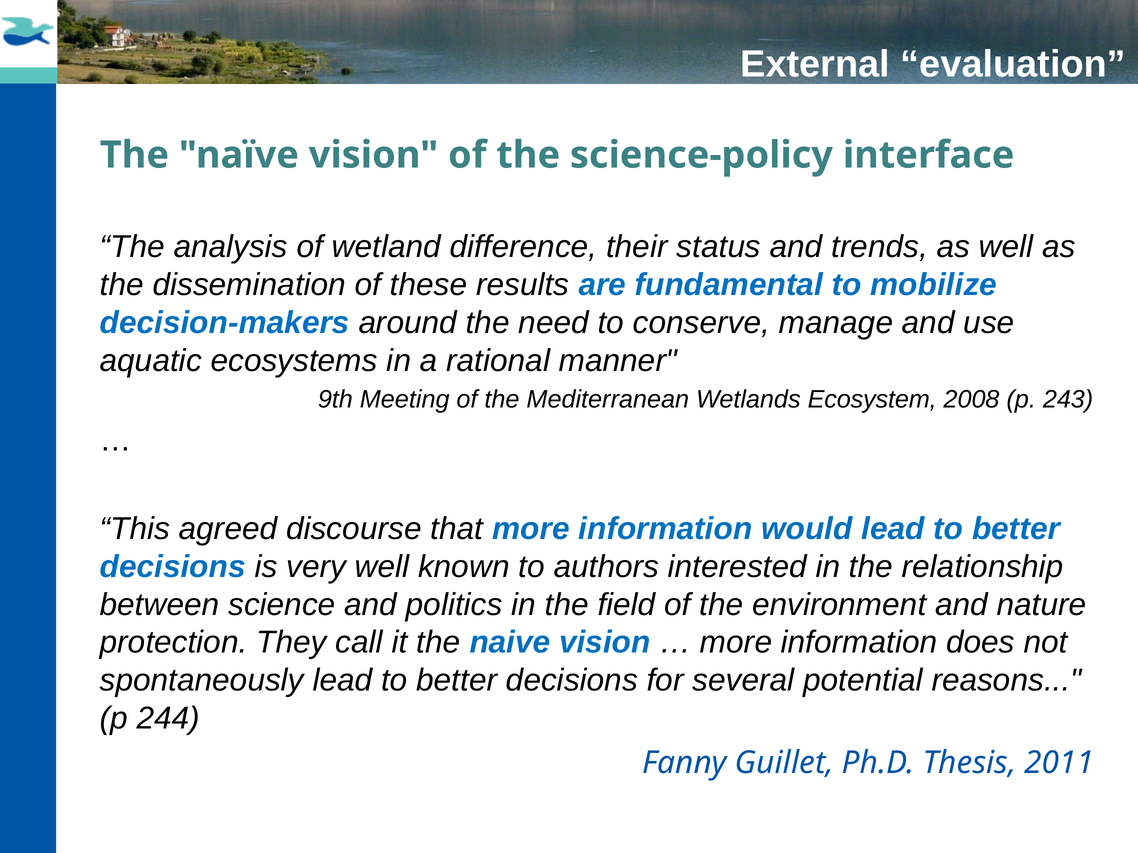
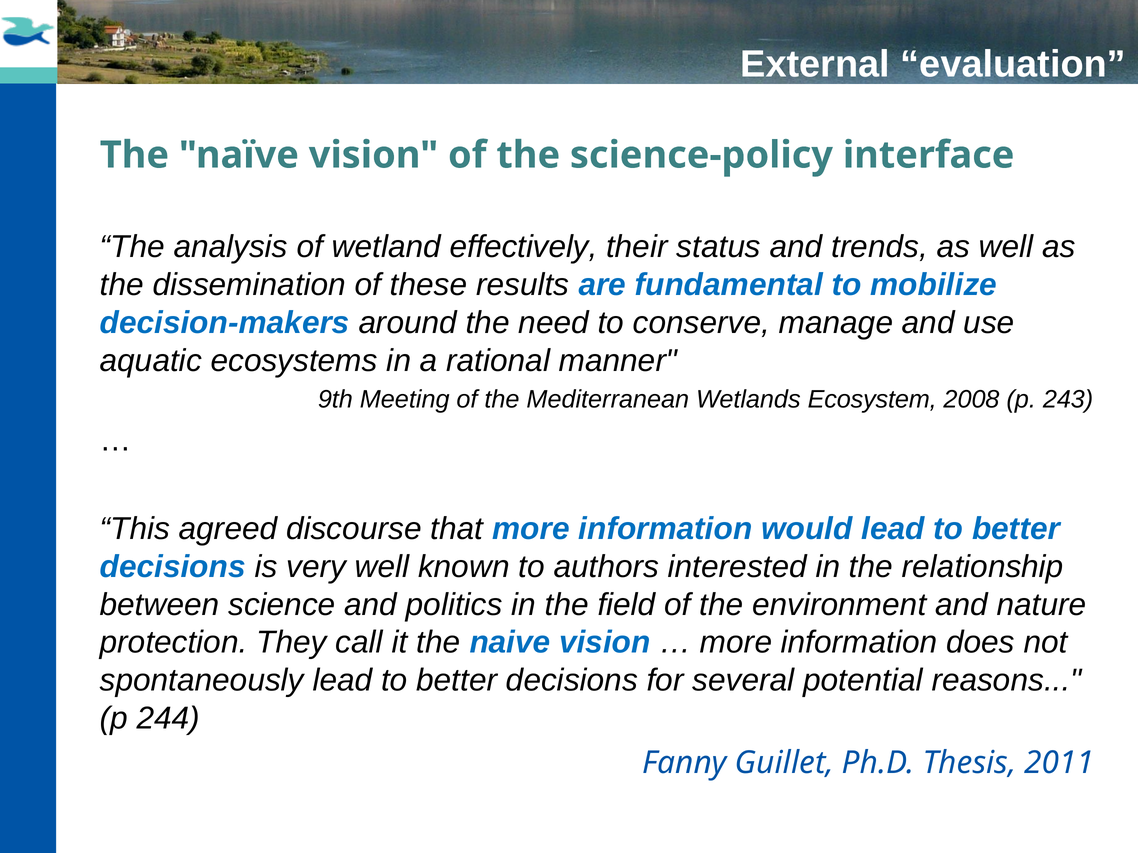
difference: difference -> effectively (524, 247)
